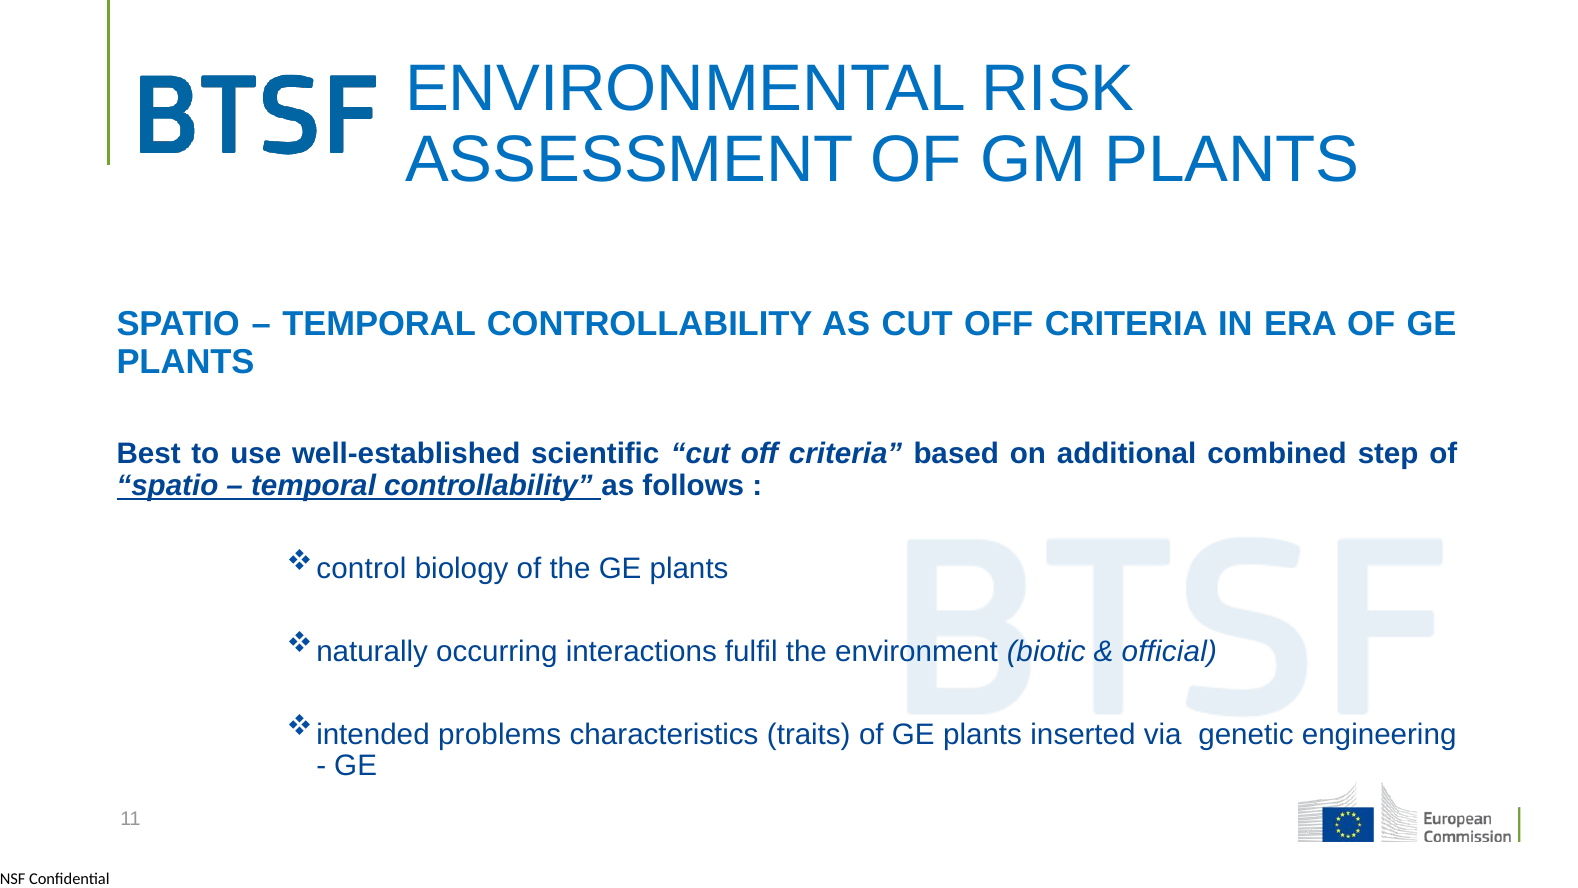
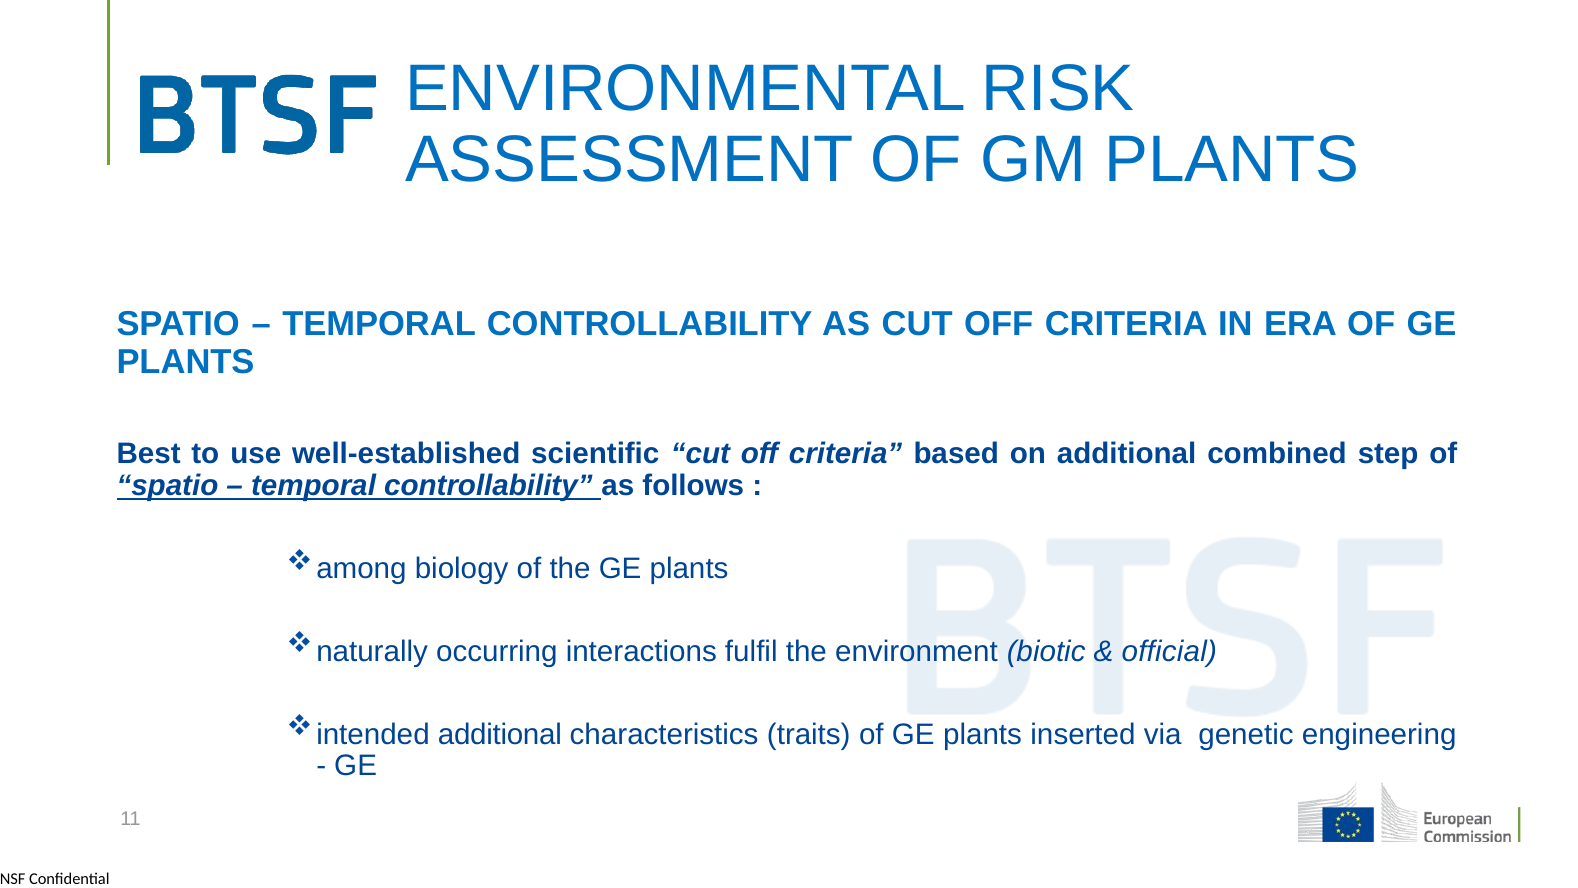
control: control -> among (361, 568)
intended problems: problems -> additional (500, 734)
